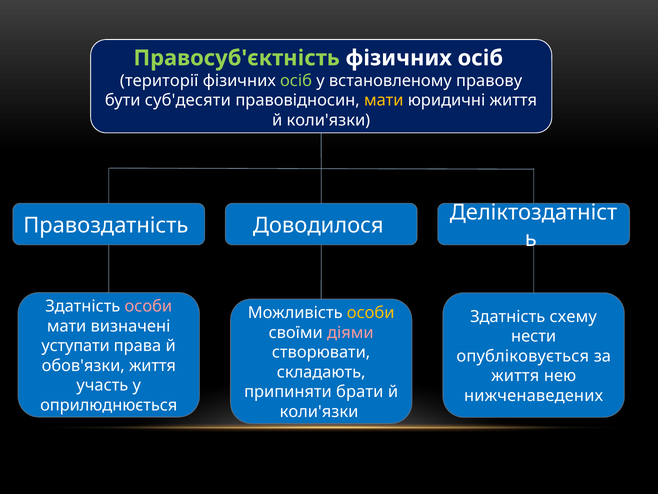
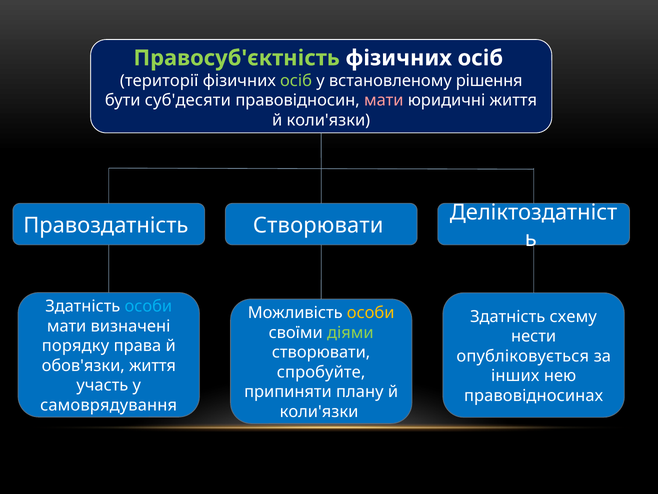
правову: правову -> рішення (489, 81)
мати colour: yellow -> pink (384, 100)
Правоздатність Доводилося: Доводилося -> Створювати (318, 225)
особи colour: pink -> light blue (148, 306)
діями colour: pink -> light green (350, 332)
уступати: уступати -> порядку (75, 346)
складають: складають -> спробуйте (321, 372)
життя: життя -> інших (515, 376)
брати: брати -> плану (360, 392)
нижченаведених: нижченаведених -> правовідносинах (534, 395)
оприлюднюється: оприлюднюється -> самоврядування (109, 405)
